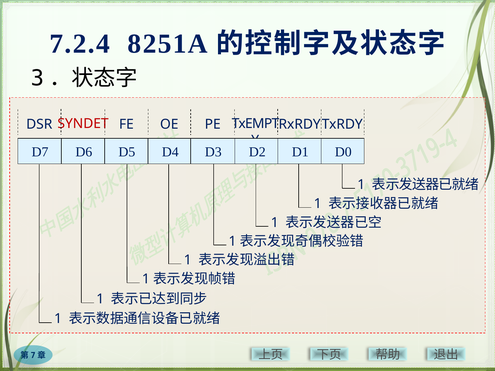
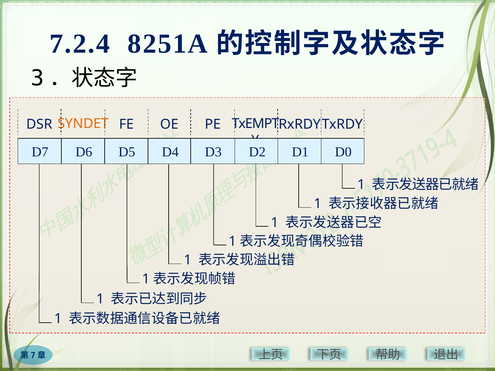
SYNDET colour: red -> orange (83, 124)
